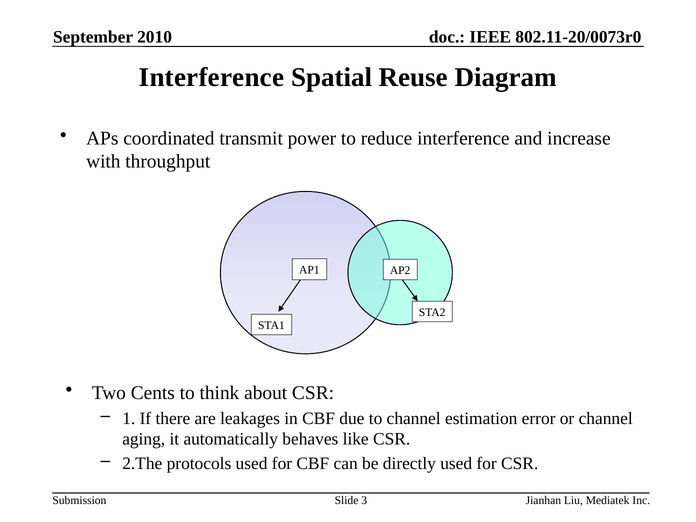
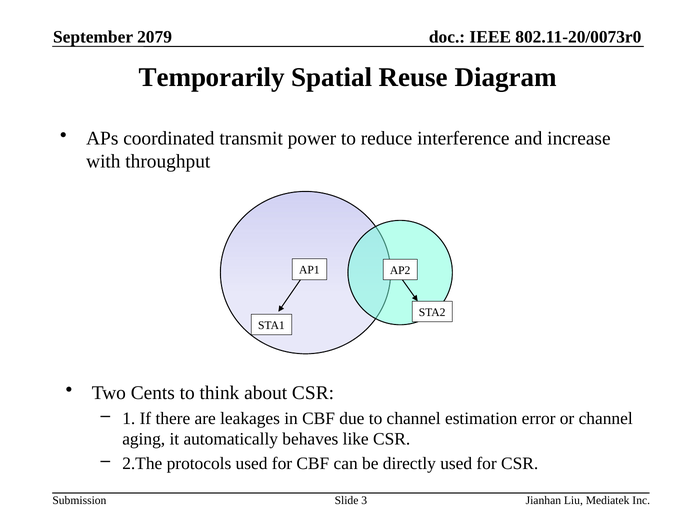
2010: 2010 -> 2079 (155, 37)
Interference: Interference -> Temporarily (212, 77)
